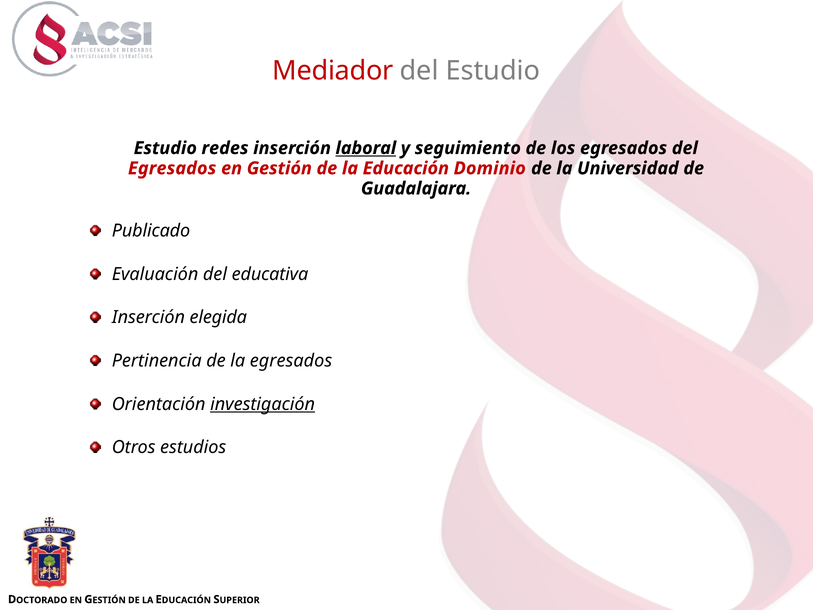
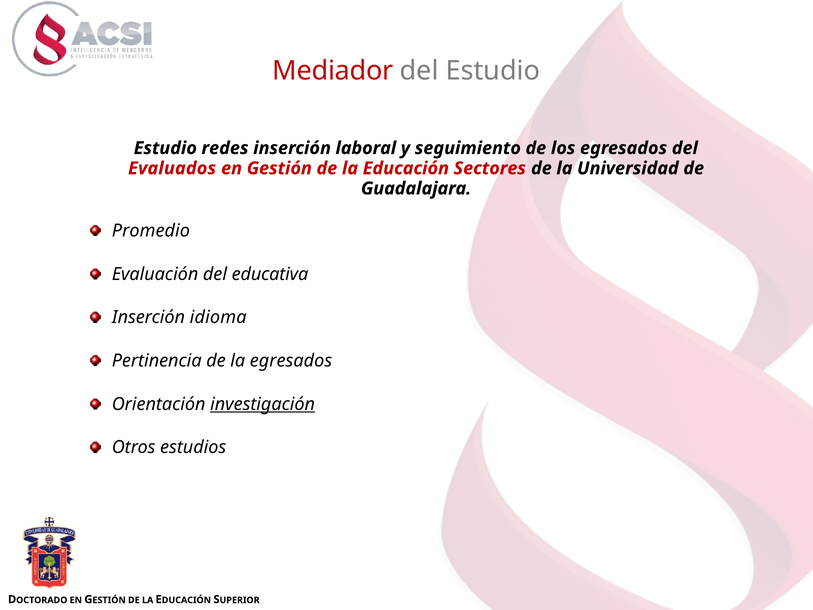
laboral underline: present -> none (366, 148)
Egresados: Egresados -> Evaluados (172, 168)
Dominio: Dominio -> Sectores (490, 168)
Publicado: Publicado -> Promedio (151, 231)
elegida: elegida -> idioma (218, 317)
